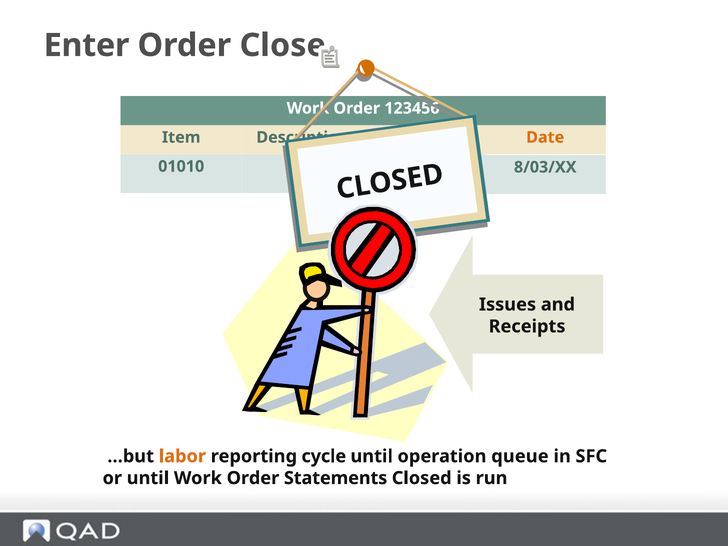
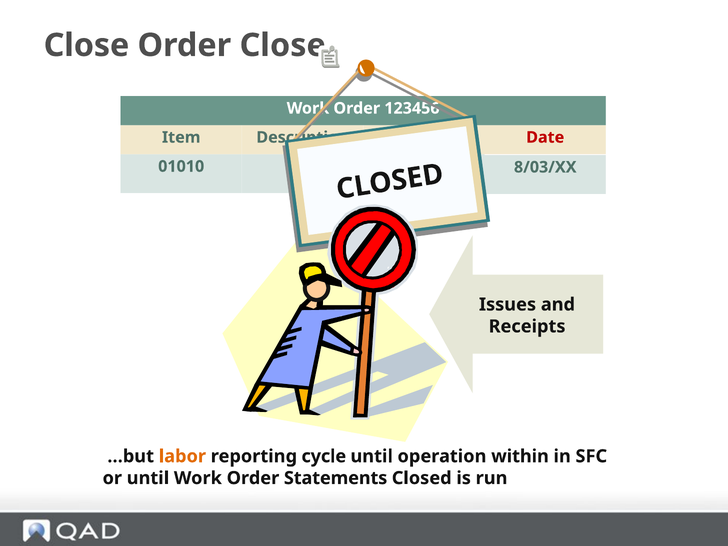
Enter: Enter -> Close (86, 45)
Date colour: orange -> red (545, 137)
queue: queue -> within (520, 456)
